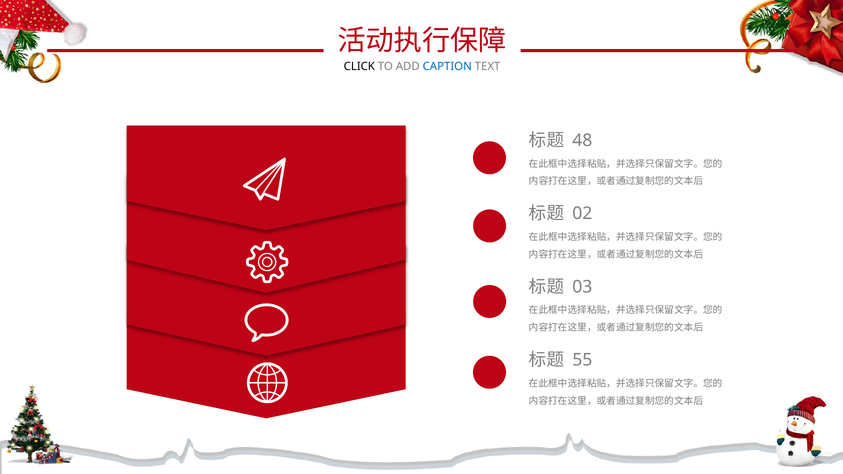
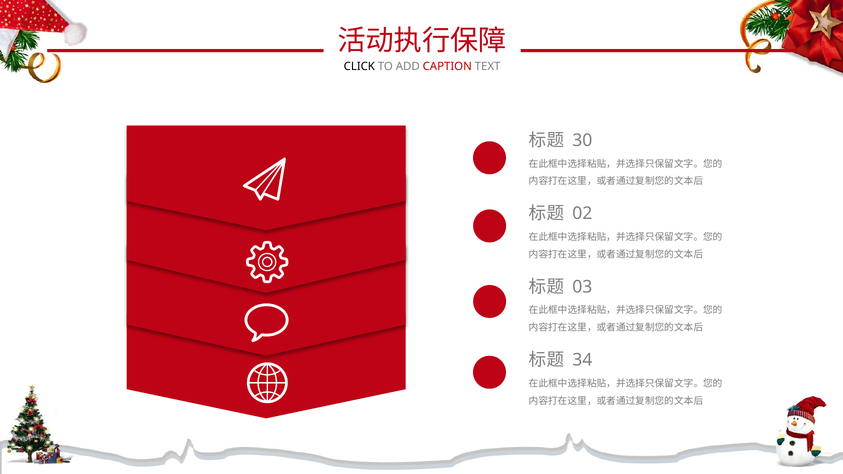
CAPTION colour: blue -> red (447, 66)
48: 48 -> 30 (582, 141)
55: 55 -> 34 (582, 360)
